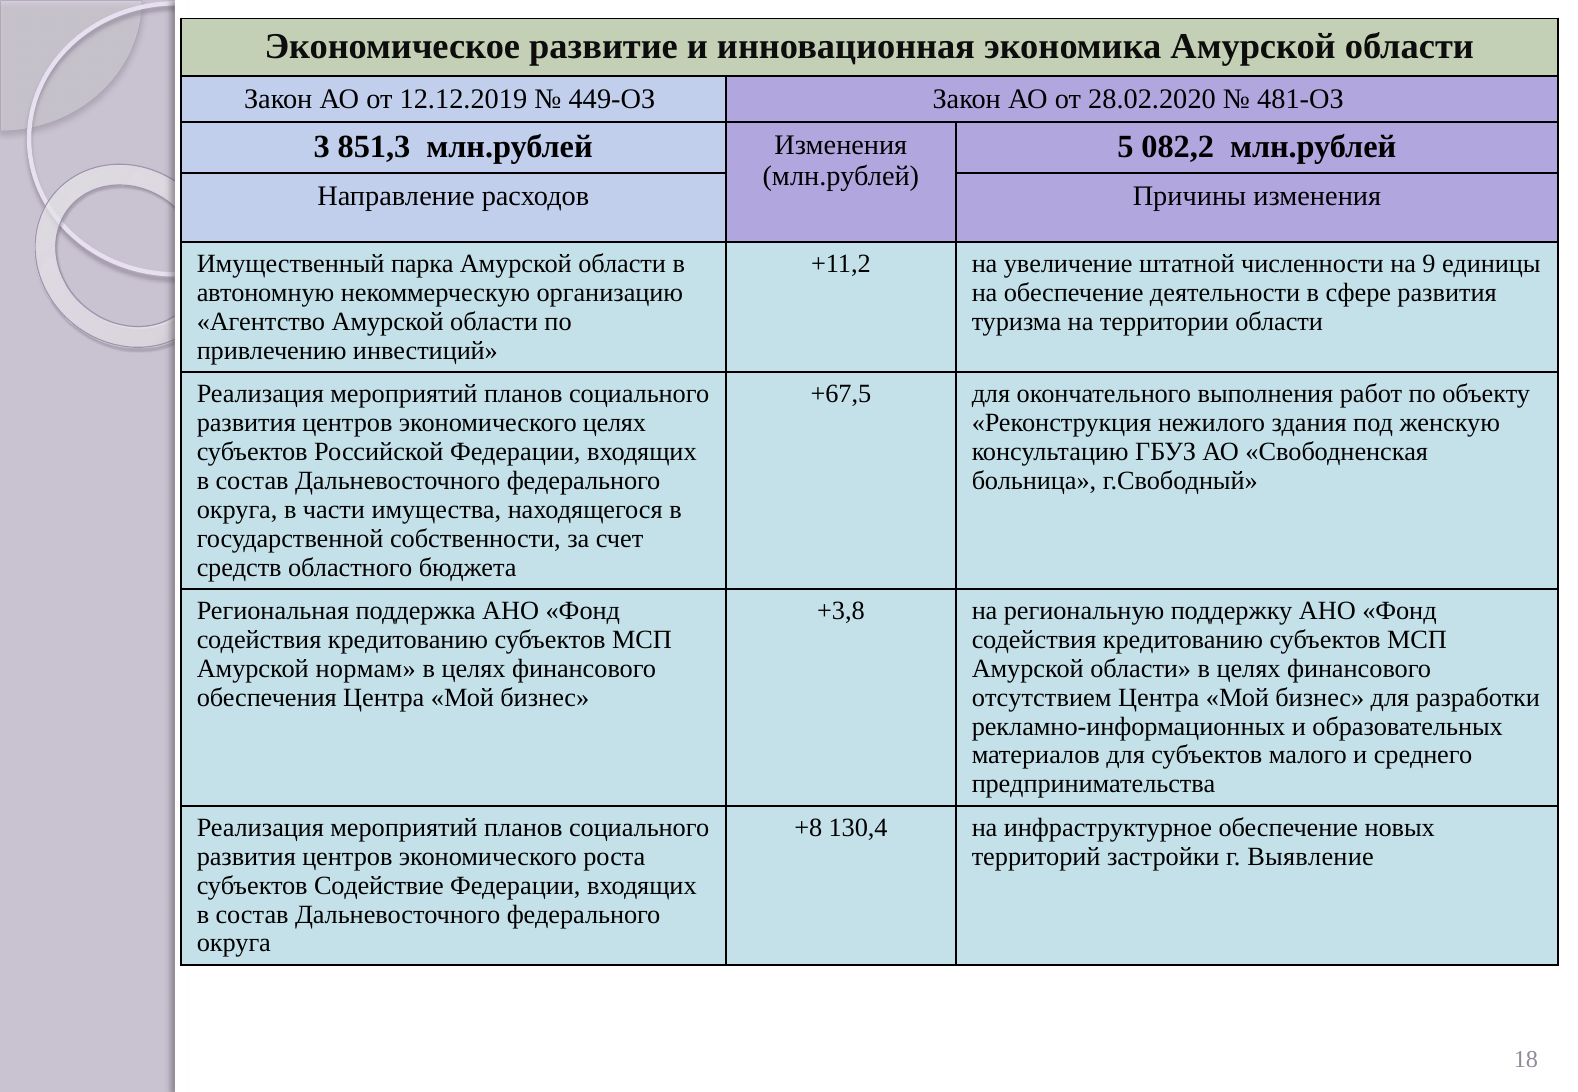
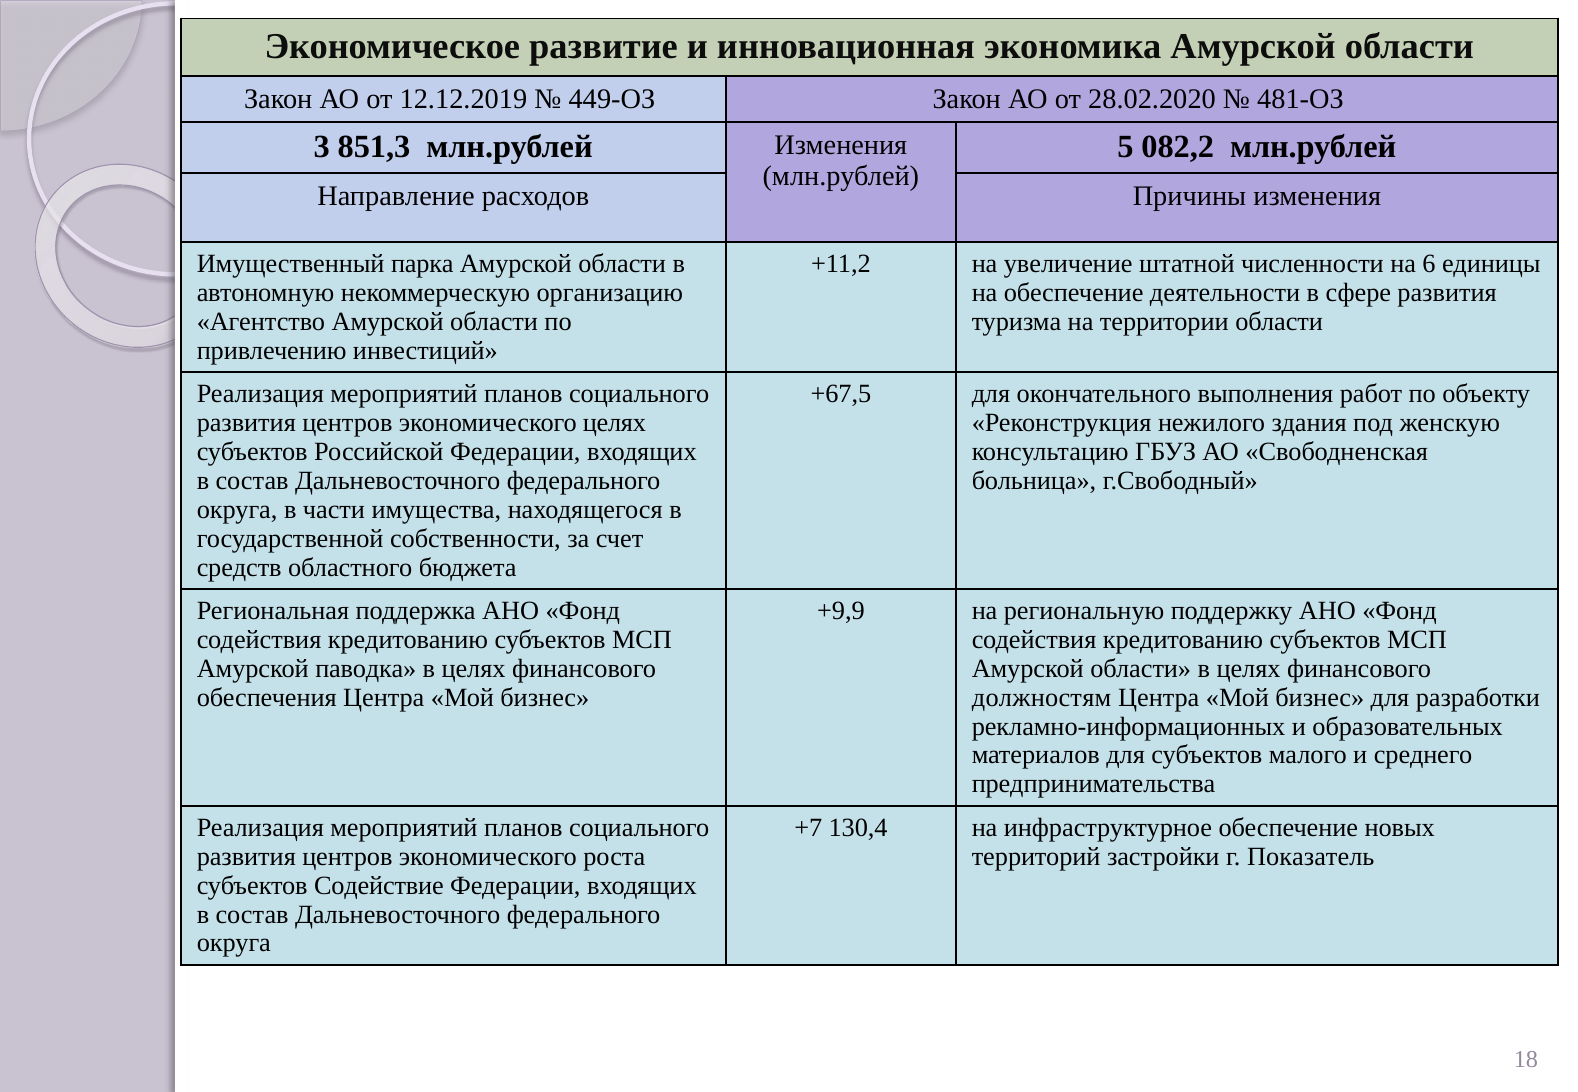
9: 9 -> 6 (1429, 264)
+3,8: +3,8 -> +9,9 (841, 611)
нормам: нормам -> паводка (366, 669)
отсутствием: отсутствием -> должностям (1042, 698)
+8: +8 -> +7 (808, 828)
Выявление: Выявление -> Показатель (1311, 857)
